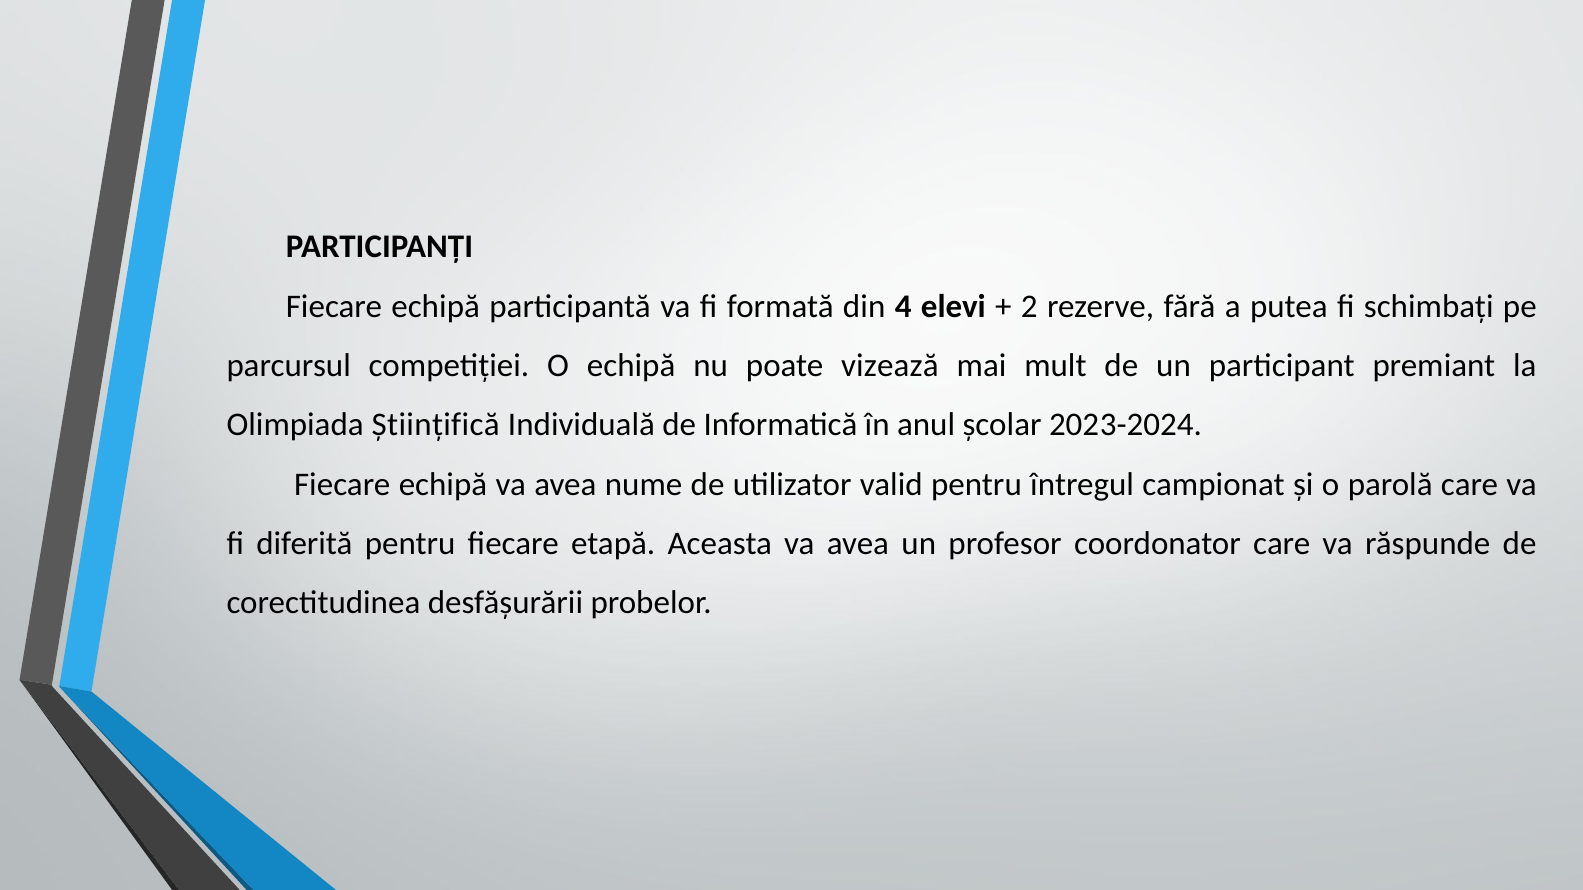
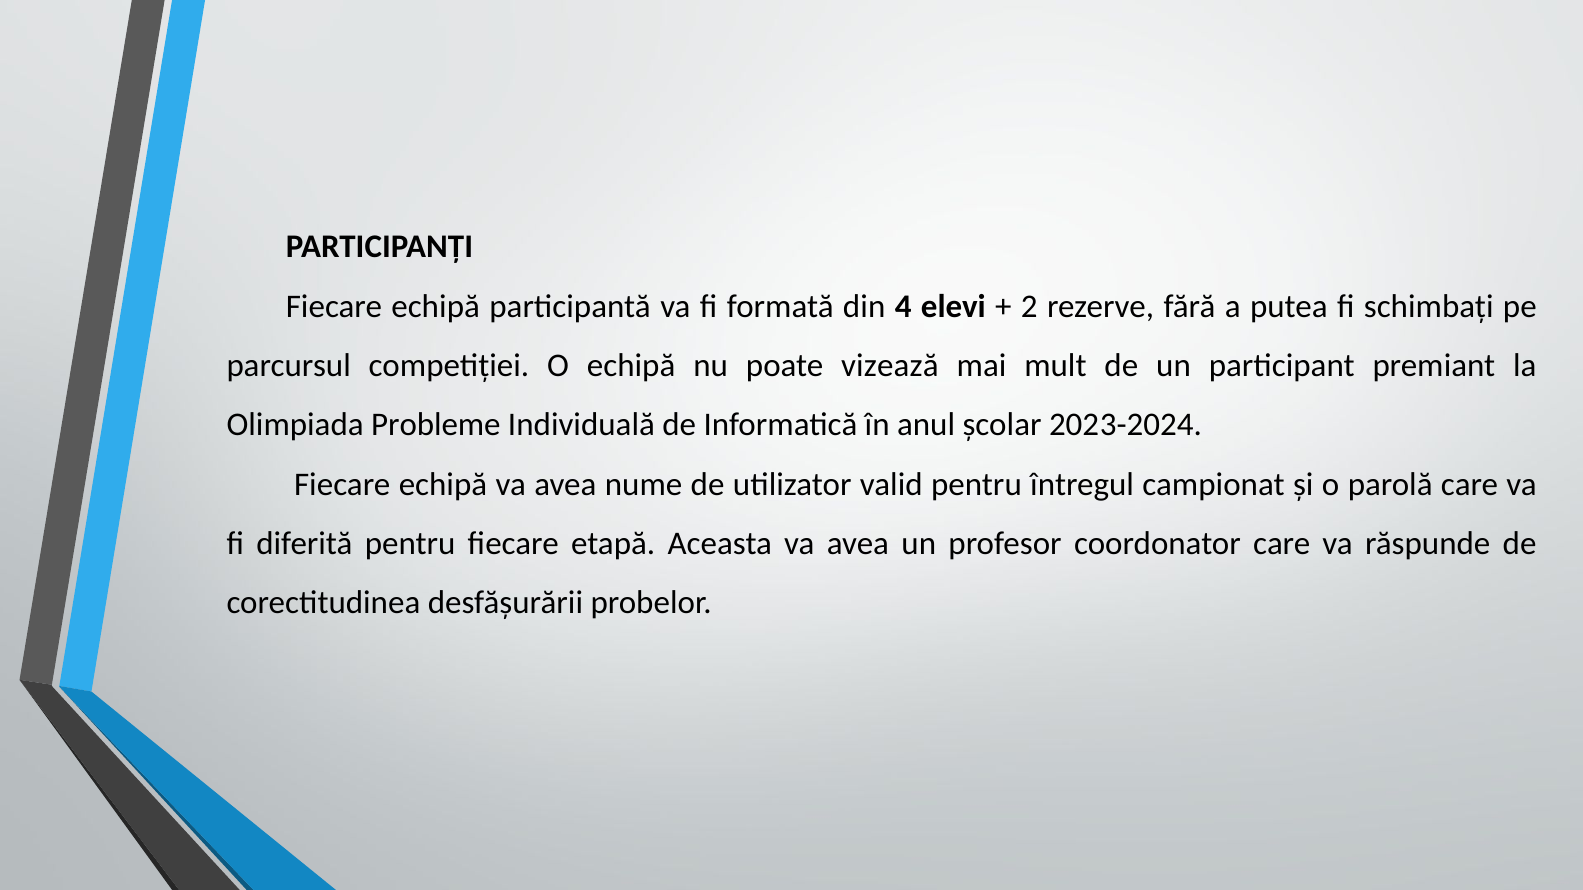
Științifică: Științifică -> Probleme (436, 425)
